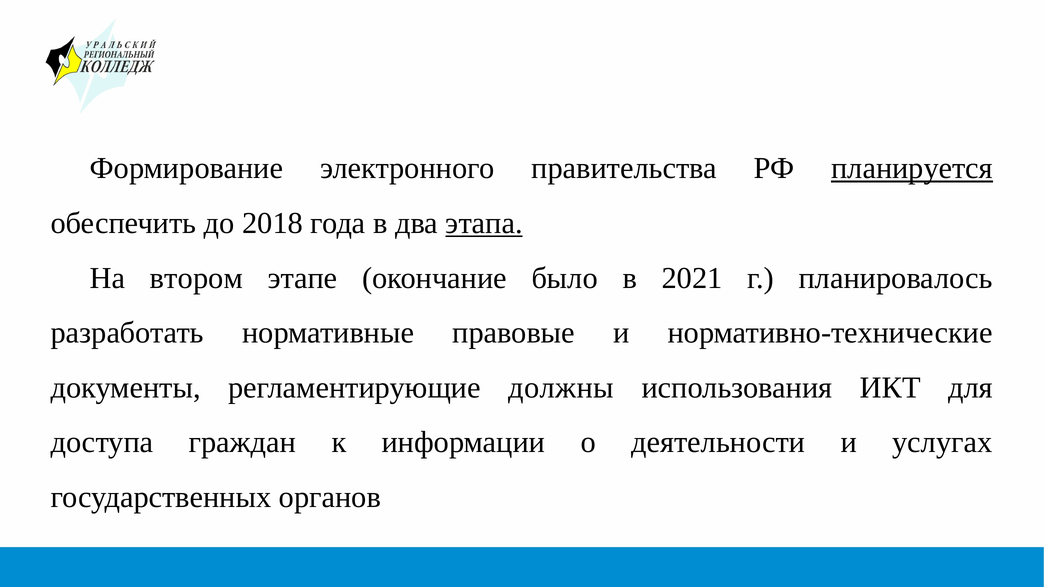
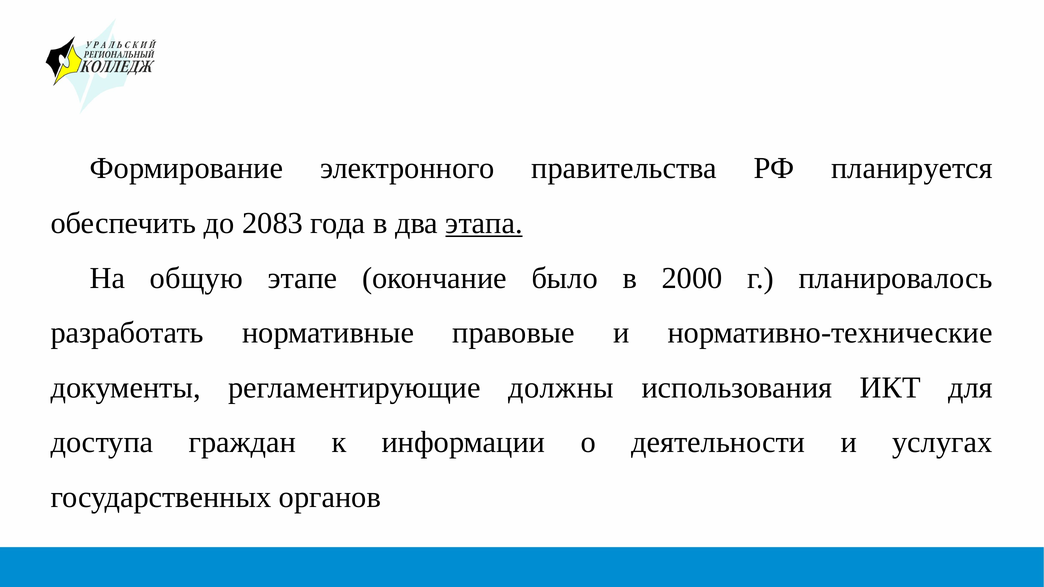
планируется underline: present -> none (912, 168)
2018: 2018 -> 2083 (273, 223)
втором: втором -> общую (196, 278)
2021: 2021 -> 2000 (692, 278)
